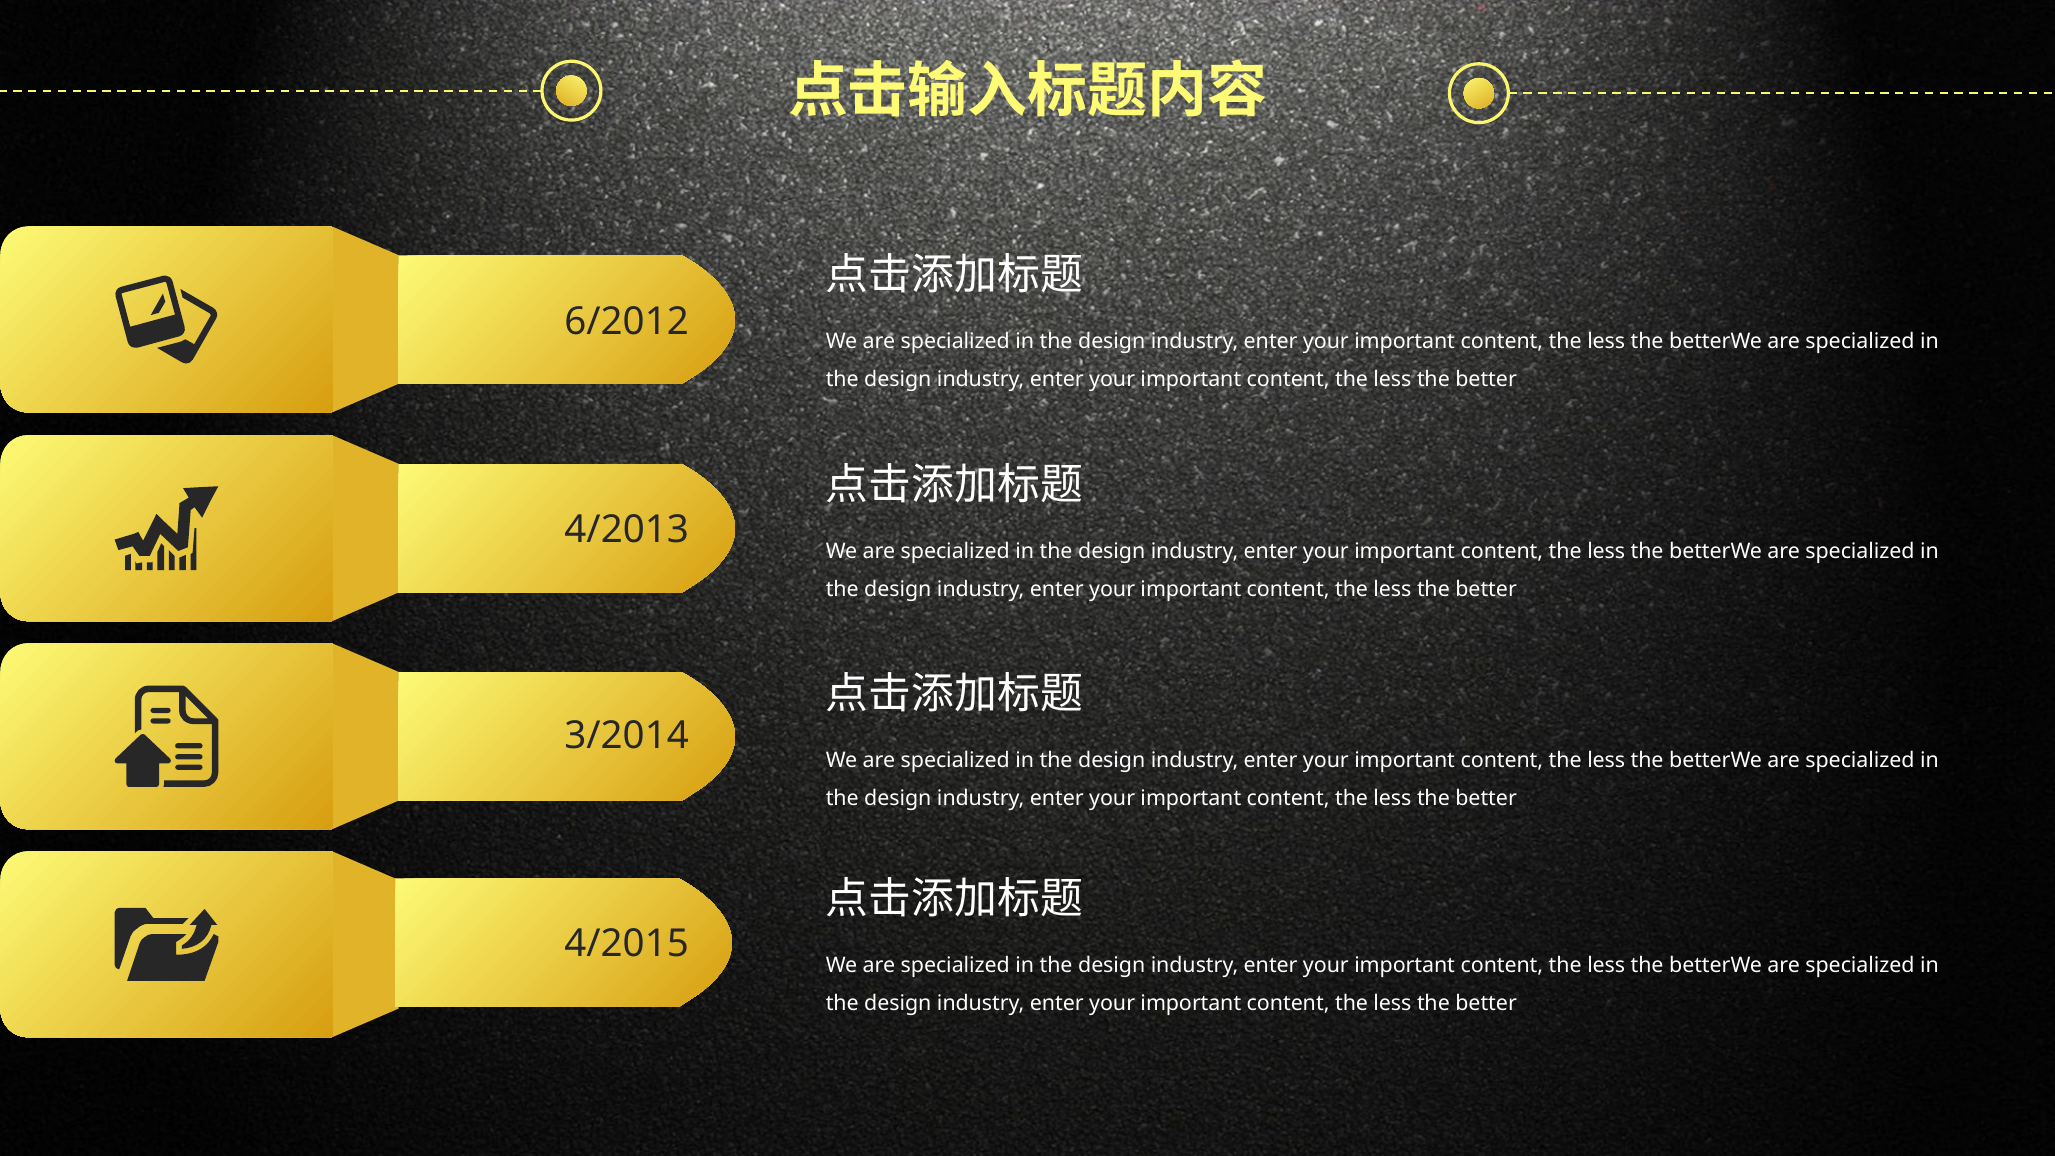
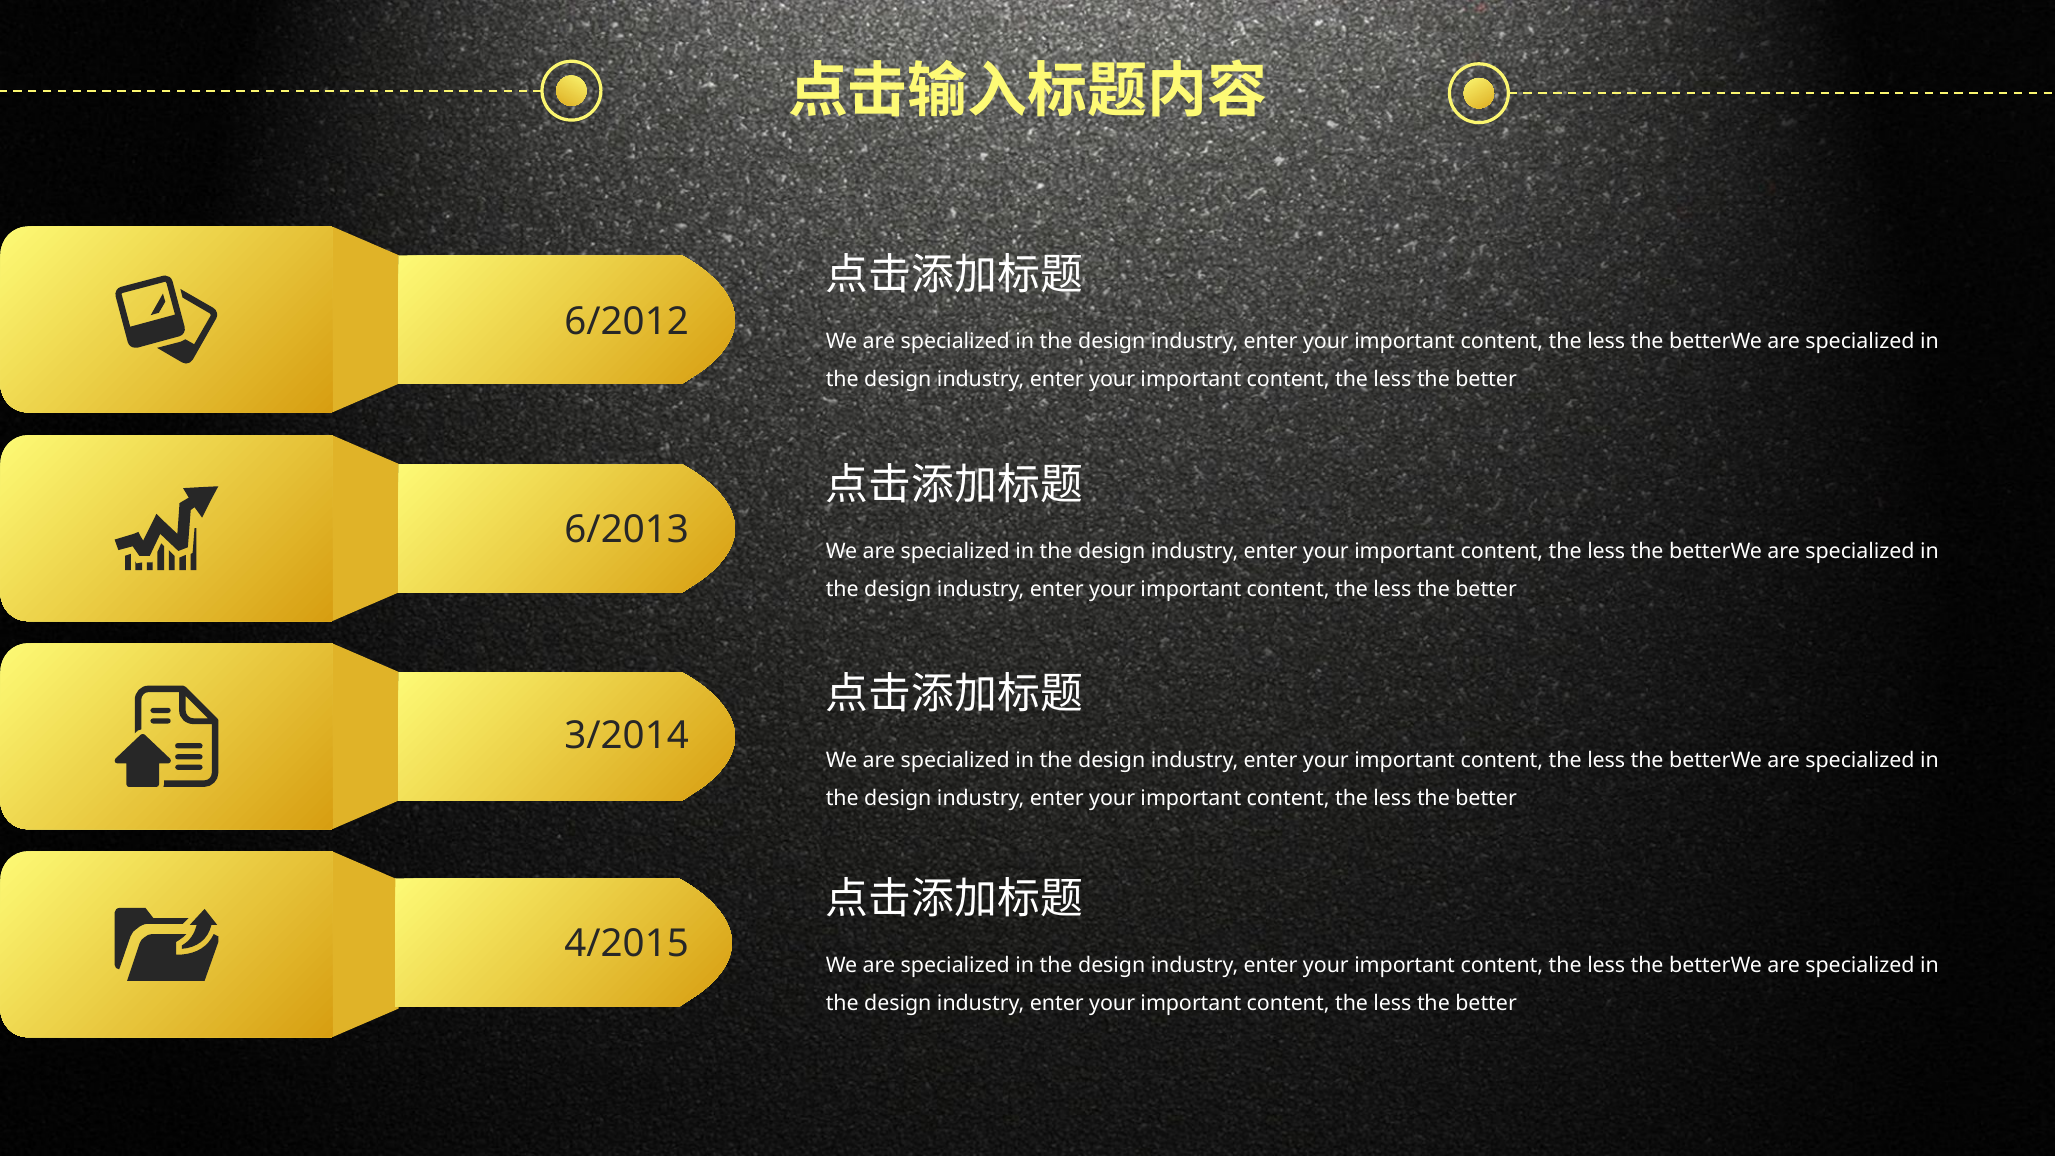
4/2013: 4/2013 -> 6/2013 (627, 530)
